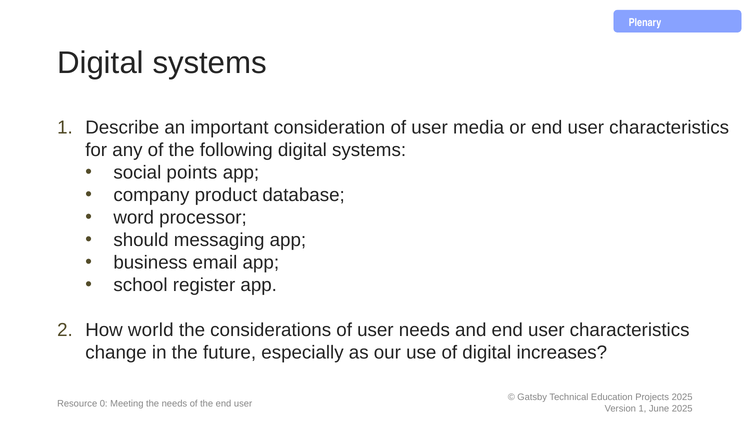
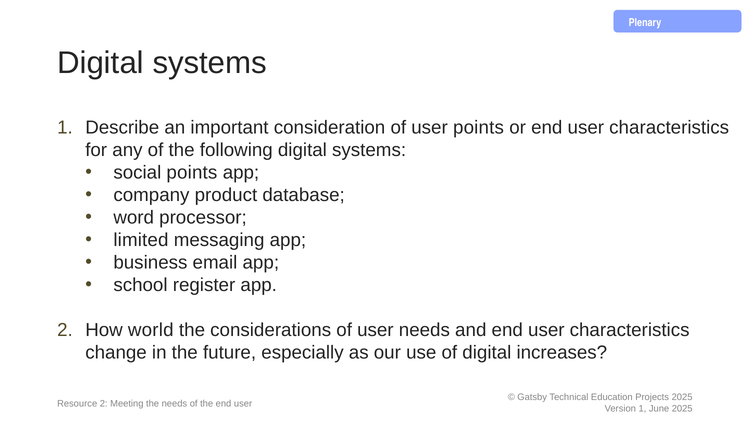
user media: media -> points (478, 128)
should: should -> limited (141, 240)
Resource 0: 0 -> 2 (104, 403)
